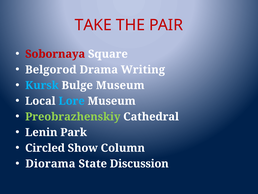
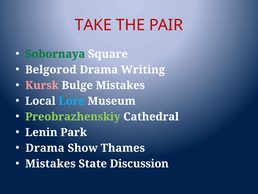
Sobornaya colour: red -> green (55, 54)
Kursk colour: light blue -> pink (42, 85)
Bulge Museum: Museum -> Mistakes (120, 85)
Circled: Circled -> Drama (45, 148)
Column: Column -> Thames (123, 148)
Diorama: Diorama -> Mistakes (50, 163)
